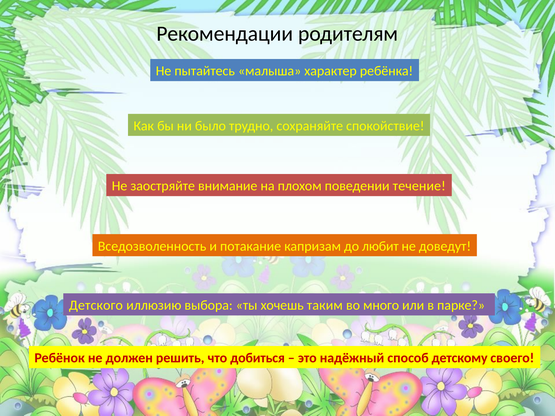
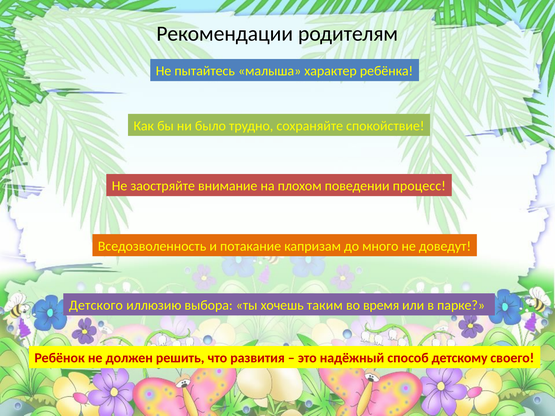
течение: течение -> процесс (419, 186)
любит: любит -> много (380, 246)
много: много -> время (381, 306)
добиться: добиться -> развития (258, 358)
